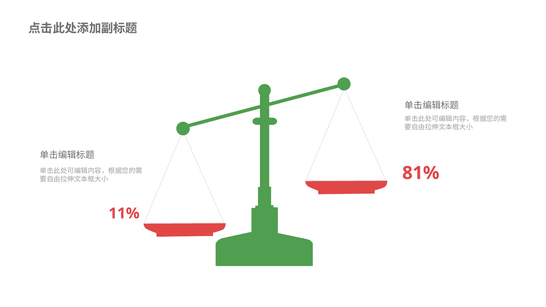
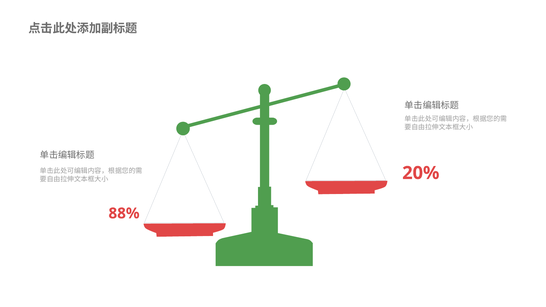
81%: 81% -> 20% (421, 173)
11%: 11% -> 88% (124, 213)
